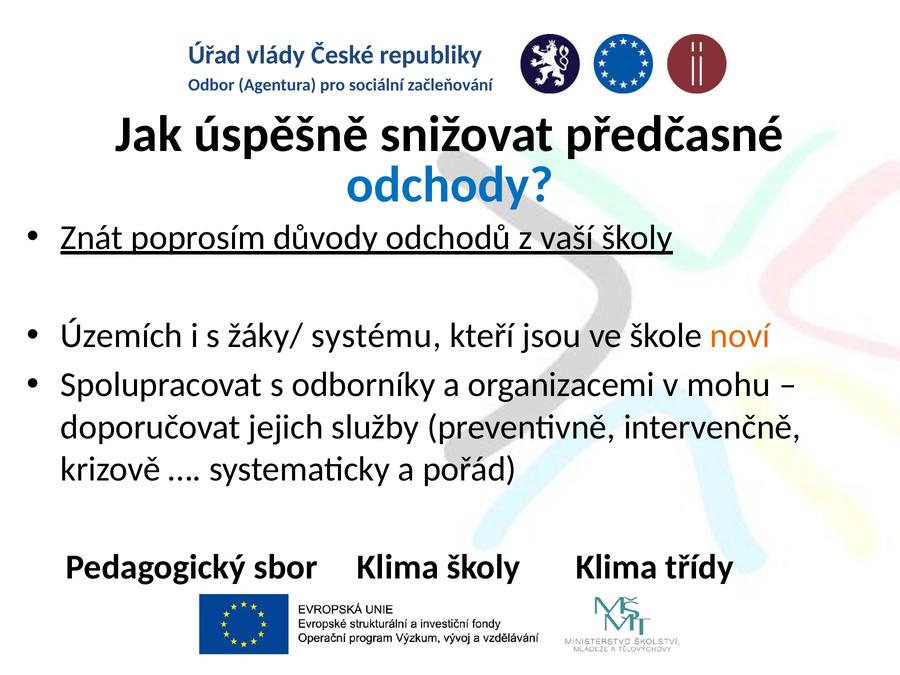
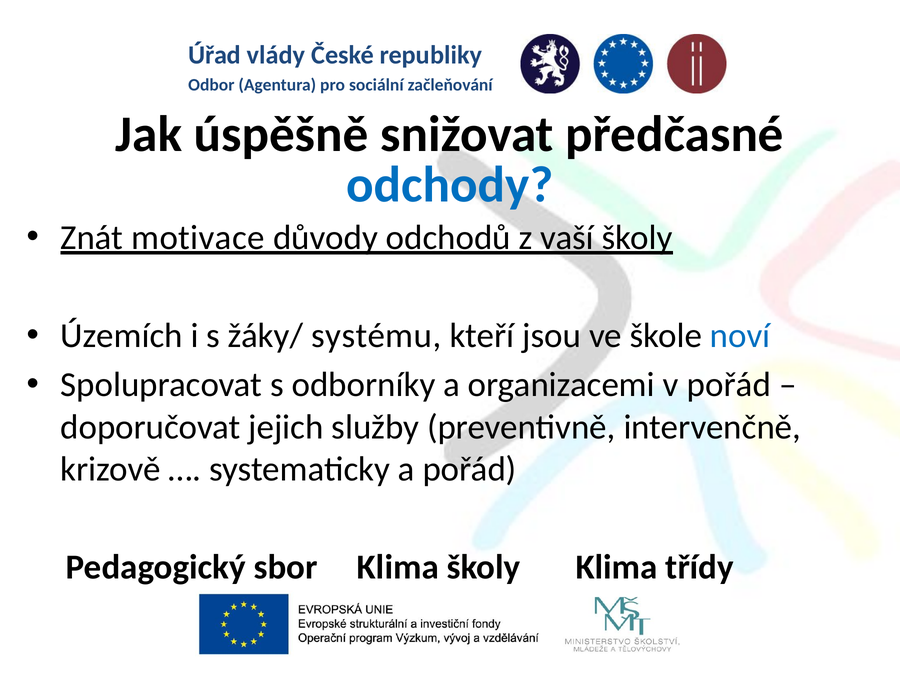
poprosím: poprosím -> motivace (198, 238)
noví colour: orange -> blue (740, 336)
v mohu: mohu -> pořád (729, 385)
